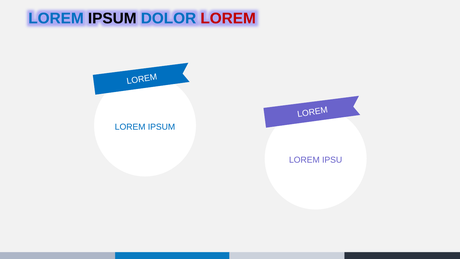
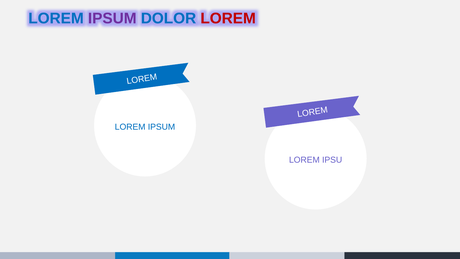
IPSUM colour: black -> purple (112, 18)
